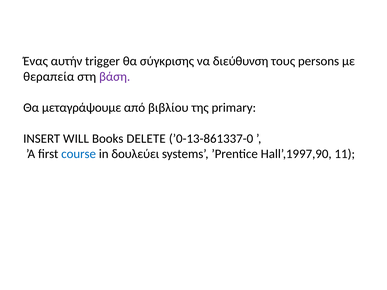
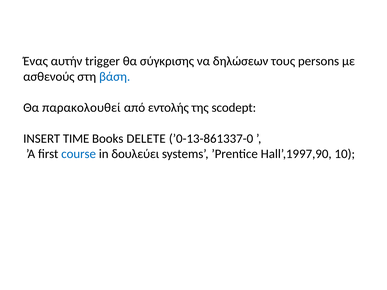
διεύθυνση: διεύθυνση -> δηλώσεων (241, 61)
θεραπεία: θεραπεία -> ασθενούς (49, 77)
βάση colour: purple -> blue (115, 77)
μεταγράψουμε: μεταγράψουμε -> παρακολουθεί (81, 108)
βιβλίου: βιβλίου -> εντολής (168, 108)
primary: primary -> scodept (234, 108)
WILL: WILL -> TIME (76, 139)
11: 11 -> 10 (345, 154)
